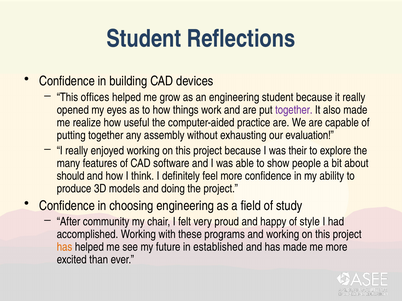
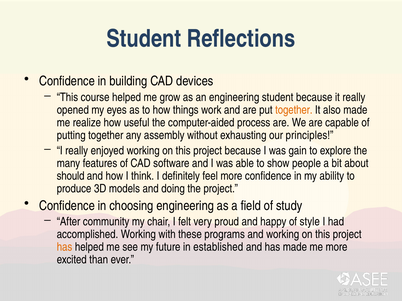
offices: offices -> course (95, 98)
together colour: purple -> orange (294, 110)
practice: practice -> process (254, 123)
evaluation: evaluation -> principles (310, 135)
their: their -> gain (298, 151)
